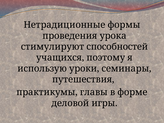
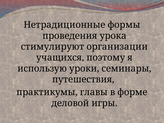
способностей: способностей -> организации (117, 47)
